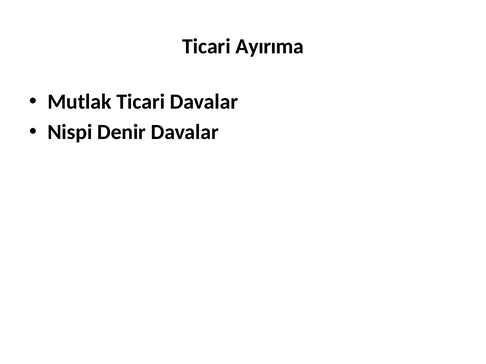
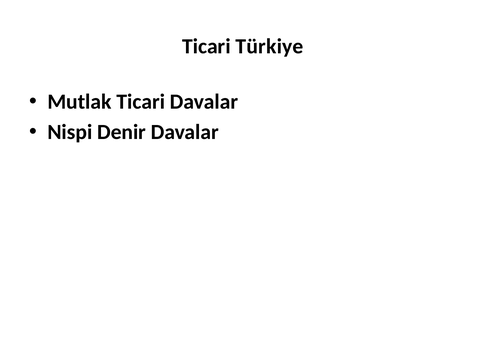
Ayırıma: Ayırıma -> Türkiye (270, 46)
